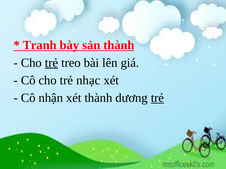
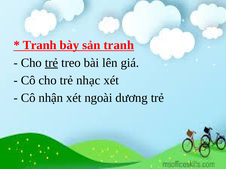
sản thành: thành -> tranh (119, 45)
xét thành: thành -> ngoài (98, 98)
trẻ underline: present -> none (157, 98)
